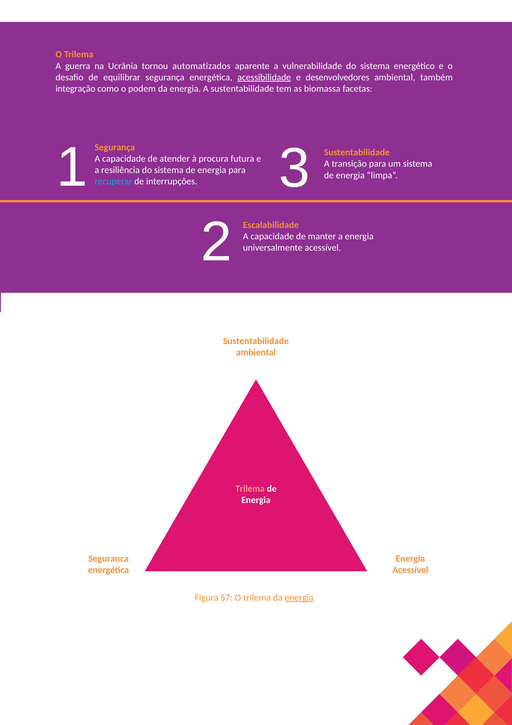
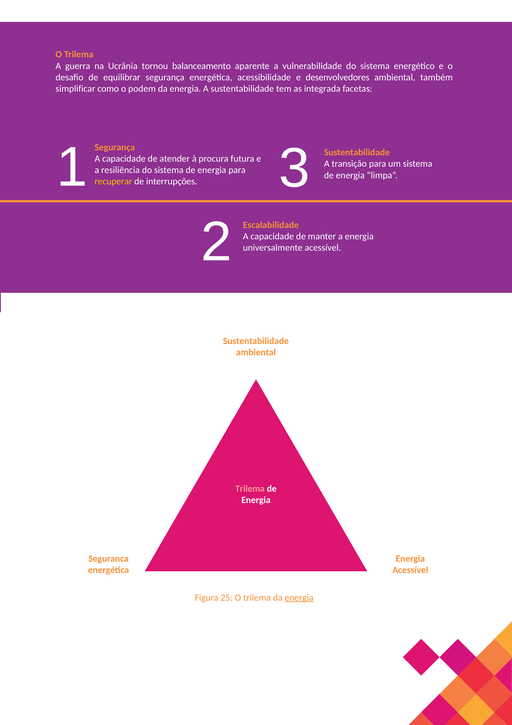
automatizados: automatizados -> balanceamento (202, 66)
acessibilidade underline: present -> none (264, 77)
integração: integração -> simplificar (75, 89)
biomassa: biomassa -> integrada (322, 89)
recuperar colour: light blue -> yellow (113, 181)
57: 57 -> 25 (227, 597)
